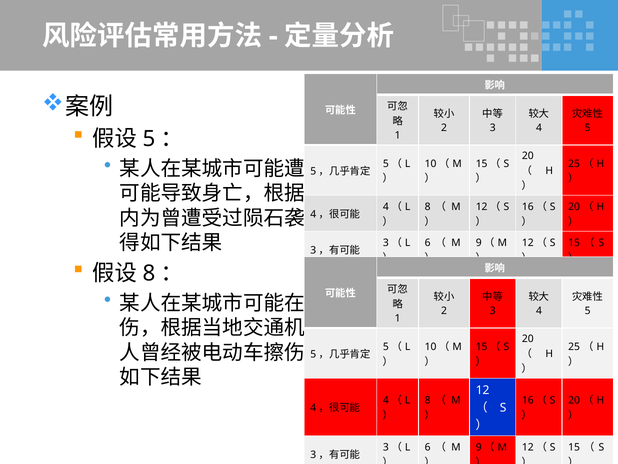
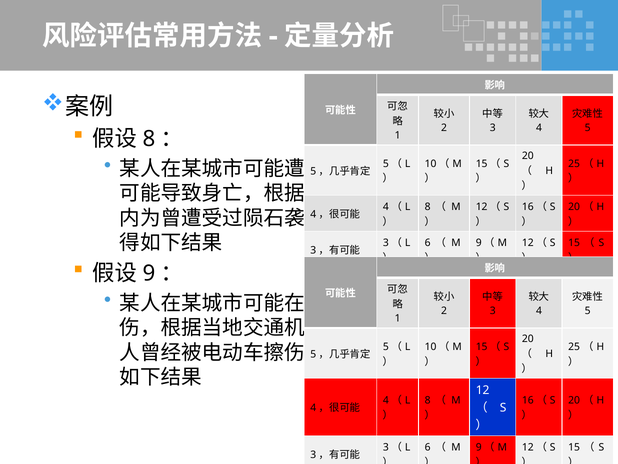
5: 5 -> 8 (149, 139)
8: 8 -> 9 (149, 273)
